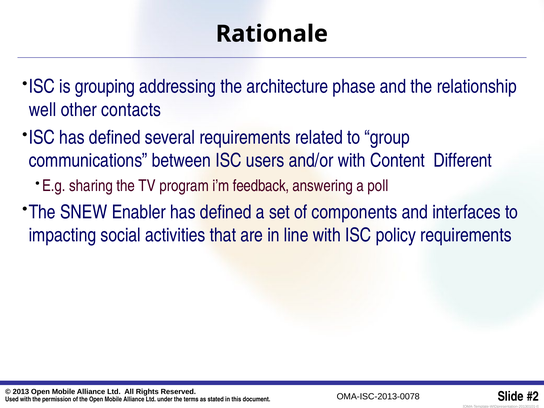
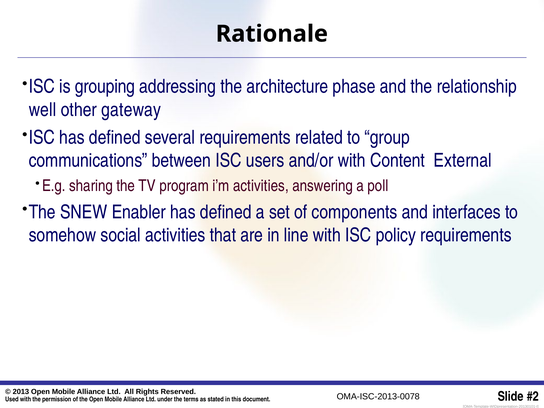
contacts: contacts -> gateway (131, 110)
Different: Different -> External (463, 161)
i’m feedback: feedback -> activities (261, 186)
impacting: impacting -> somehow (62, 235)
